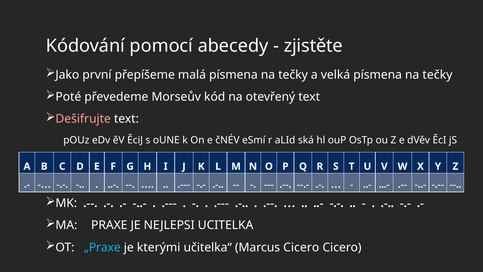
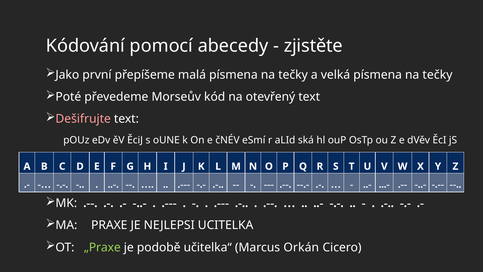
„Praxe colour: light blue -> light green (102, 247)
kterými: kterými -> podobě (159, 247)
Marcus Cicero: Cicero -> Orkán (301, 247)
